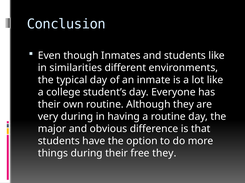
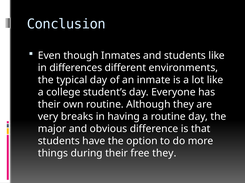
similarities: similarities -> differences (76, 68)
very during: during -> breaks (77, 117)
